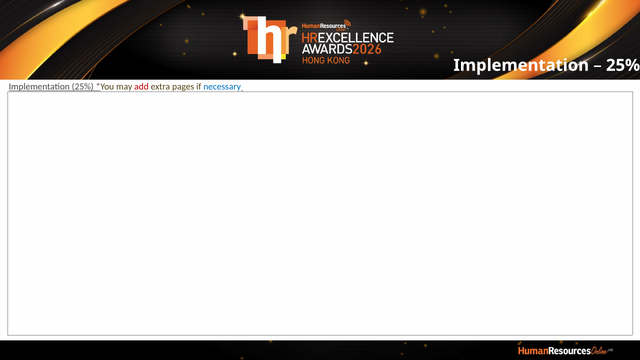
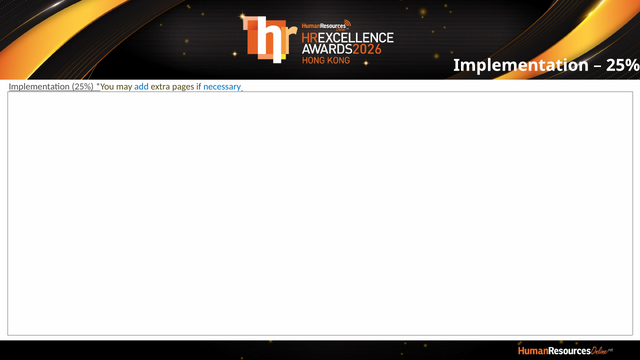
add colour: red -> blue (142, 87)
